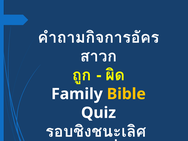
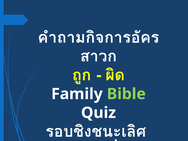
Bible colour: yellow -> light green (126, 94)
